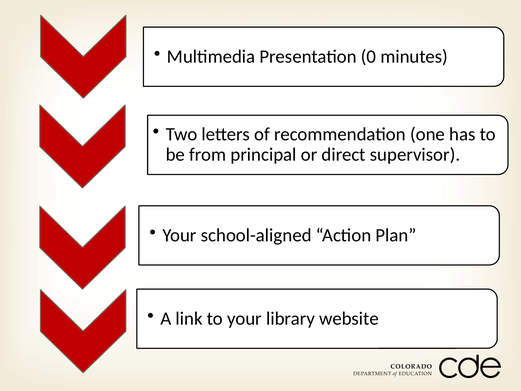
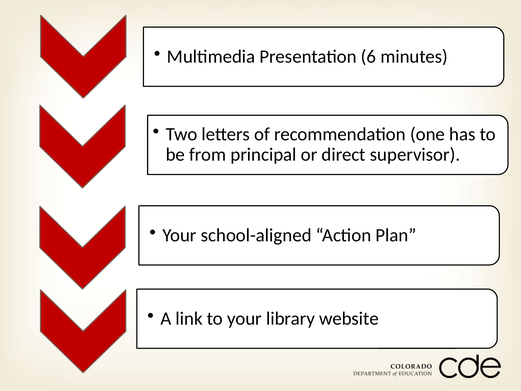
0: 0 -> 6 (369, 57)
